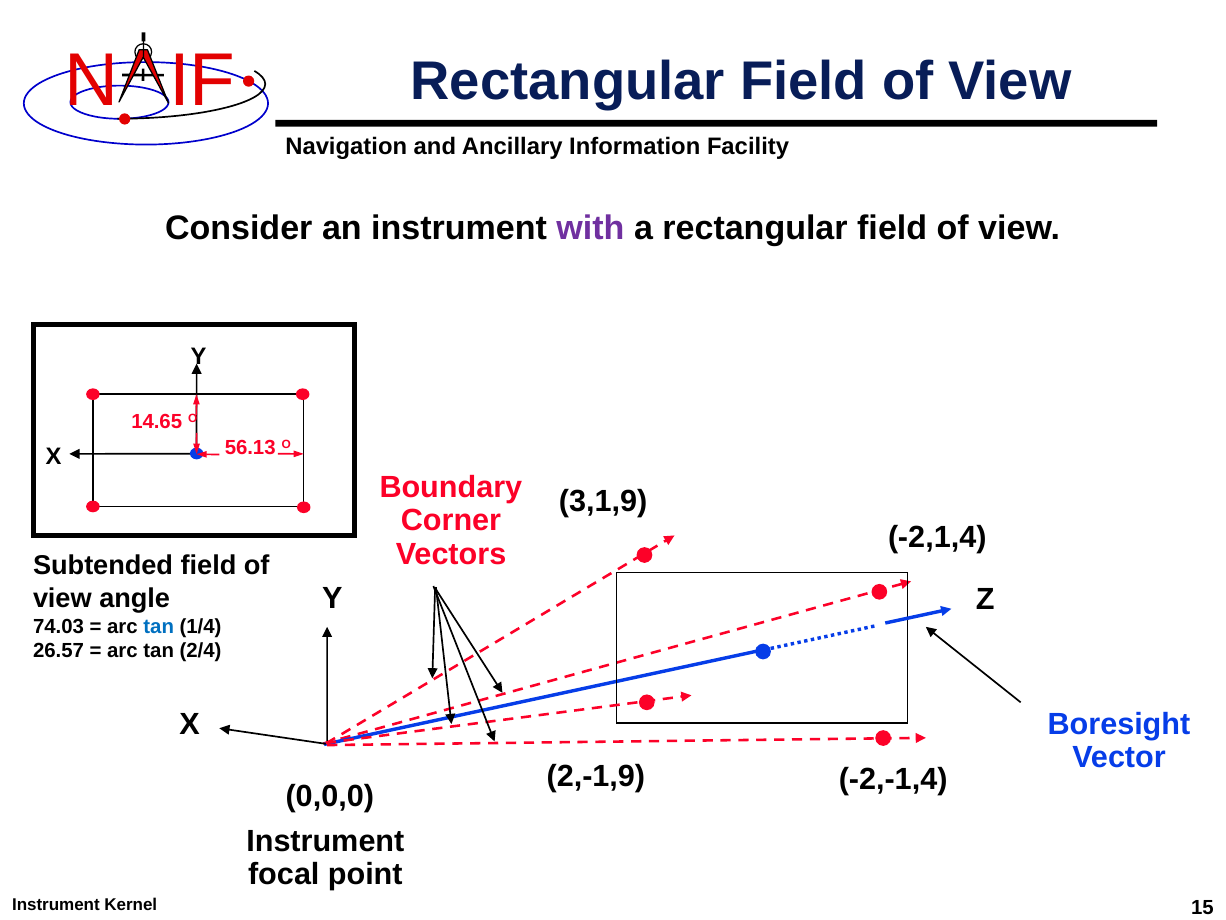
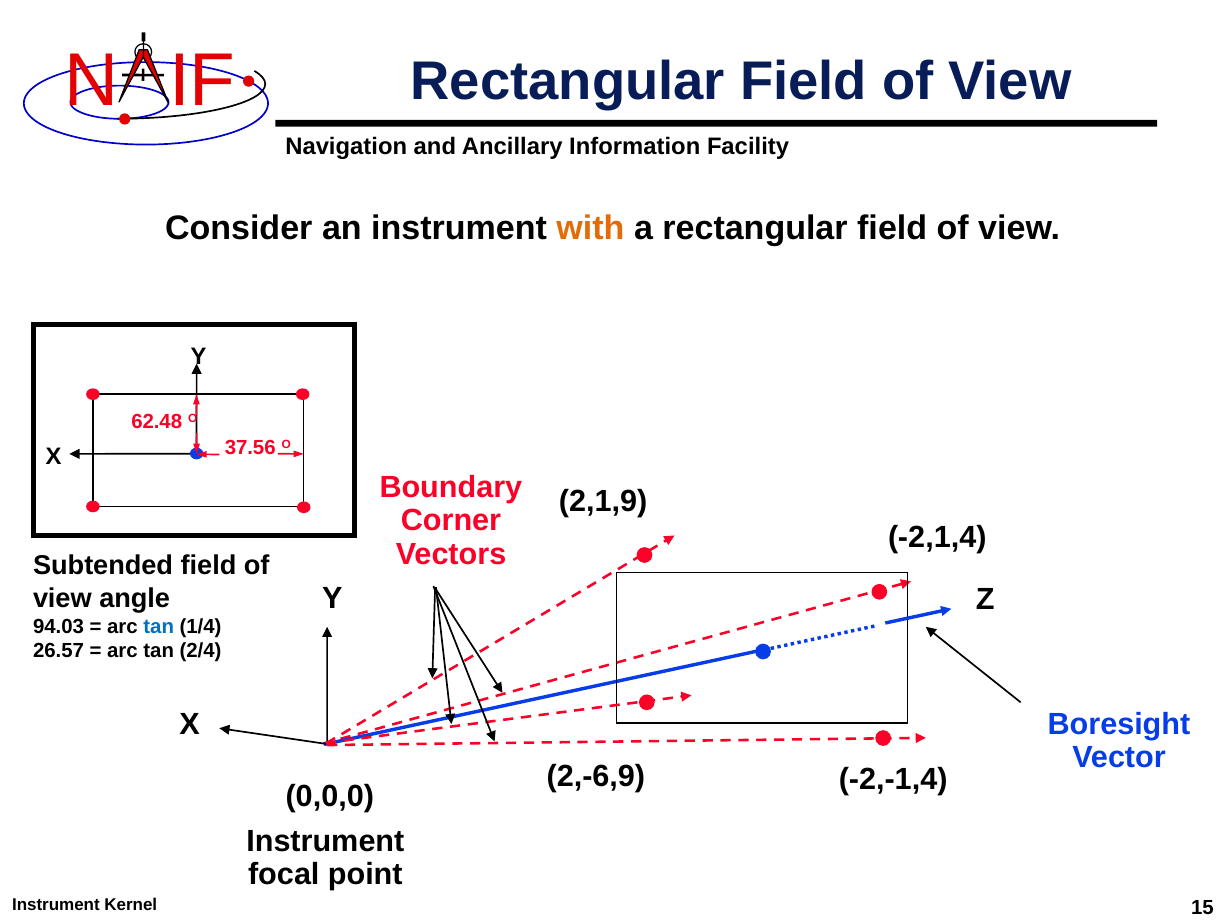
with colour: purple -> orange (590, 228)
14.65: 14.65 -> 62.48 (157, 422)
56.13: 56.13 -> 37.56 (250, 448)
3,1,9: 3,1,9 -> 2,1,9 (603, 502)
74.03: 74.03 -> 94.03 (58, 627)
2,-1,9: 2,-1,9 -> 2,-6,9 (596, 777)
